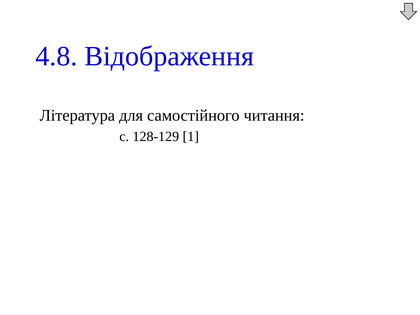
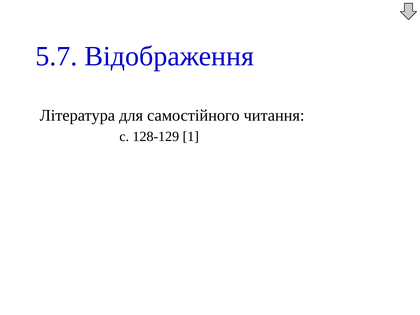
4.8: 4.8 -> 5.7 (57, 56)
